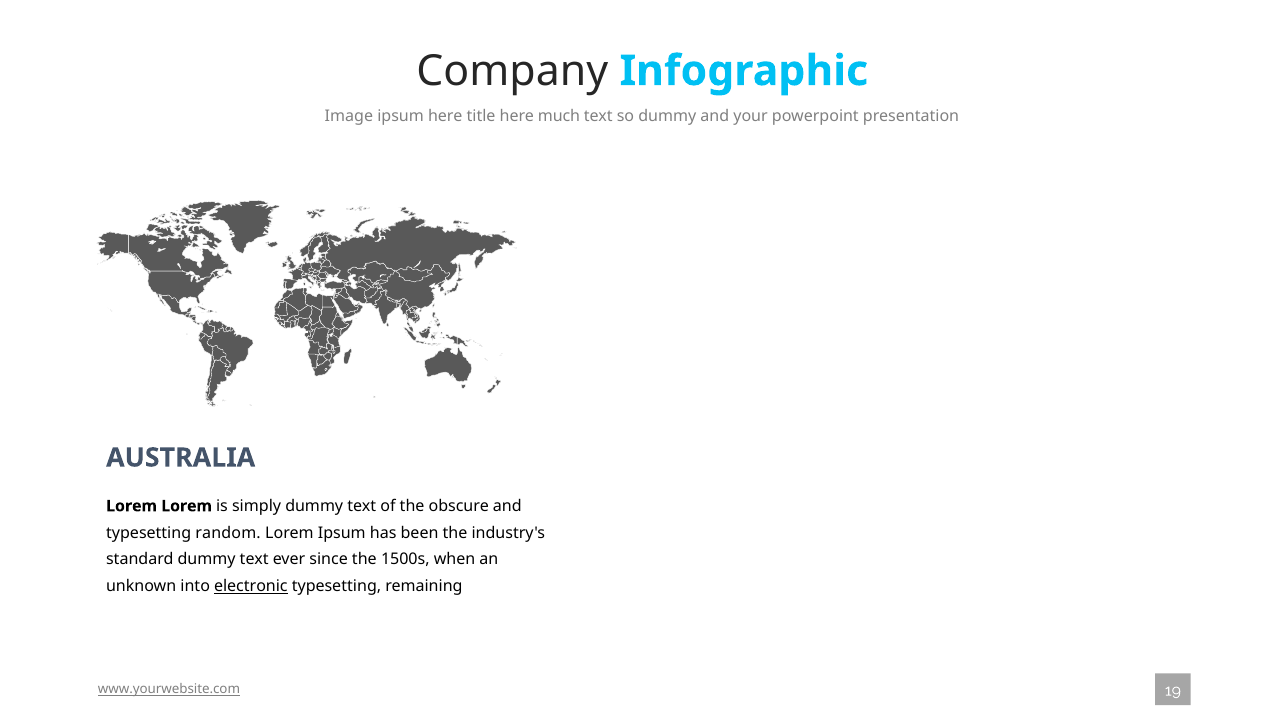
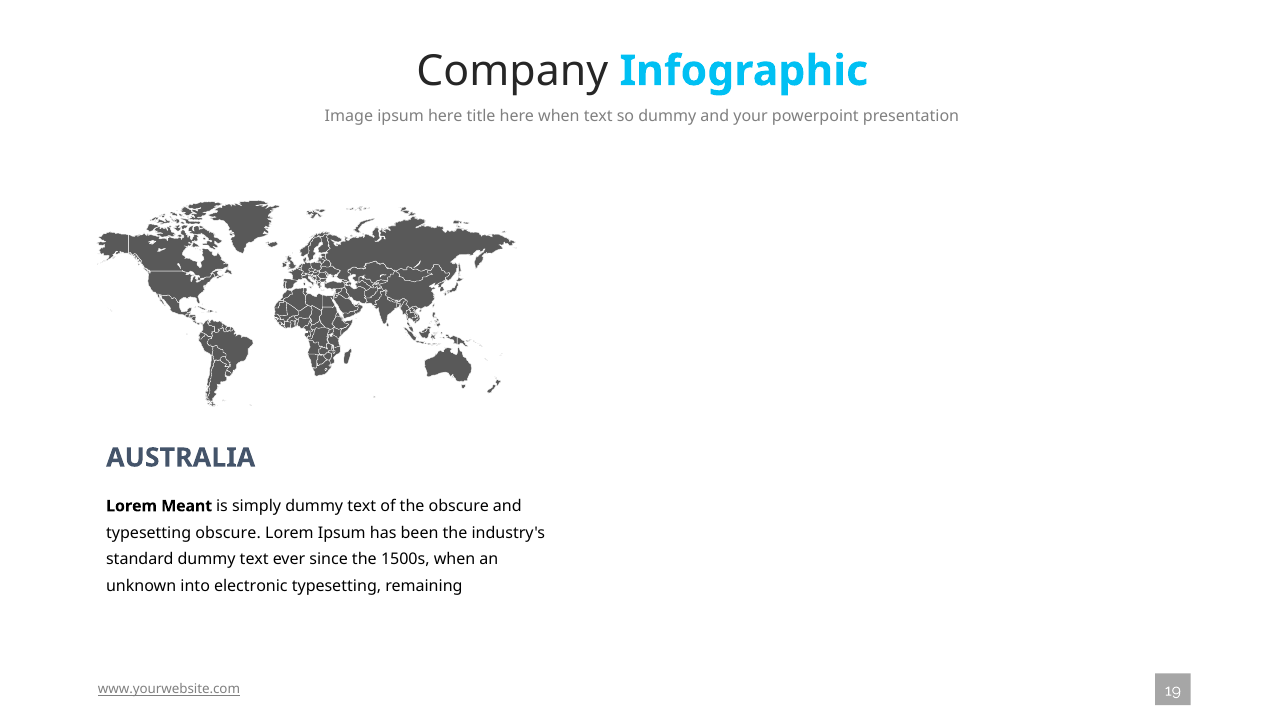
here much: much -> when (559, 116)
Lorem Lorem: Lorem -> Meant (187, 506)
typesetting random: random -> obscure (228, 533)
electronic underline: present -> none (251, 586)
